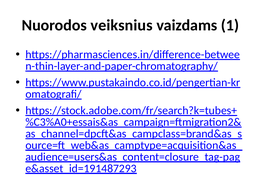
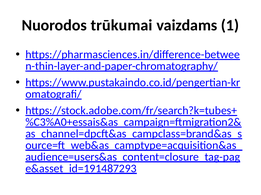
veiksnius: veiksnius -> trūkumai (122, 25)
